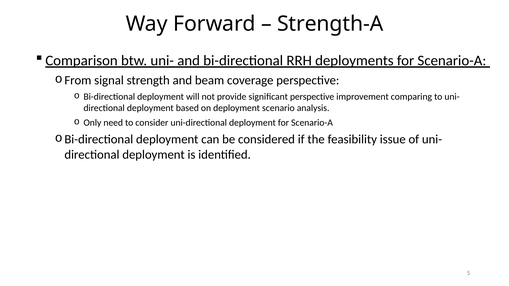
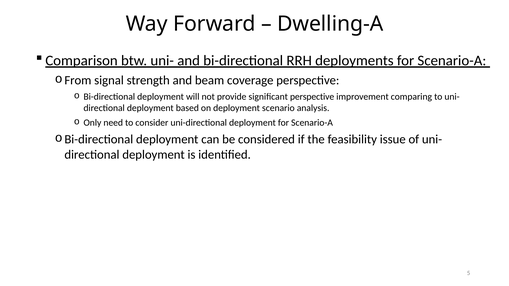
Strength-A: Strength-A -> Dwelling-A (330, 24)
